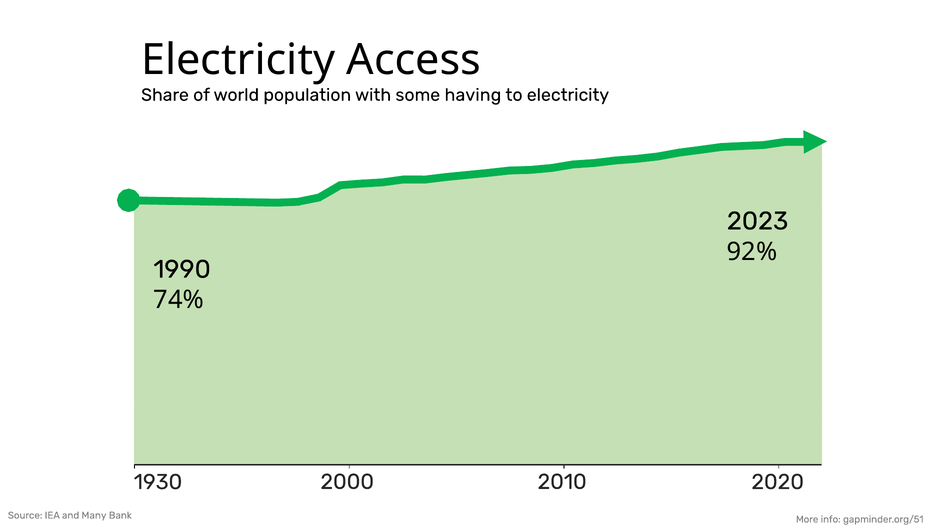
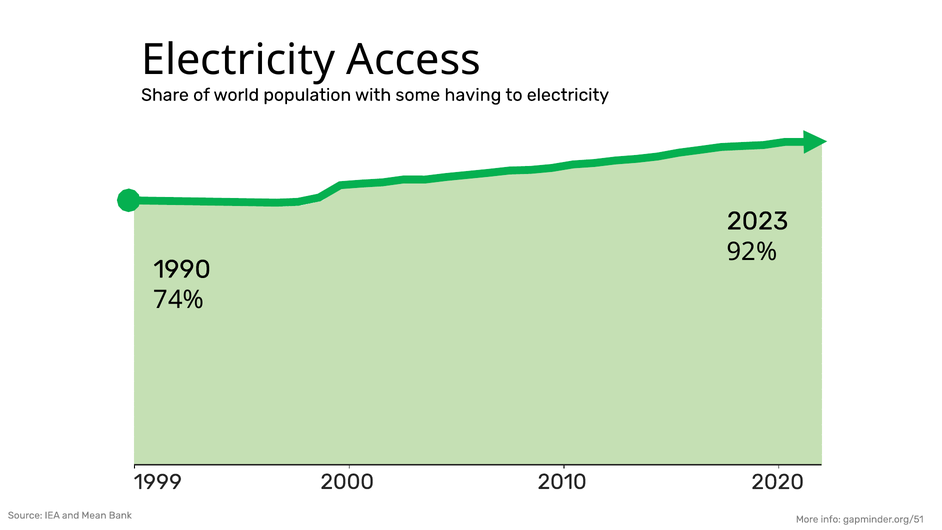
1930: 1930 -> 1999 (158, 482)
Many: Many -> Mean (94, 515)
